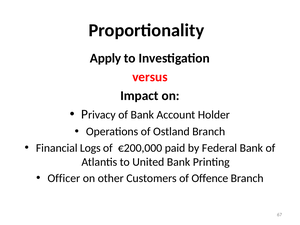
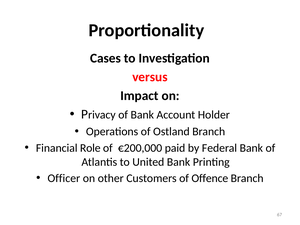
Apply: Apply -> Cases (106, 58)
Logs: Logs -> Role (90, 148)
